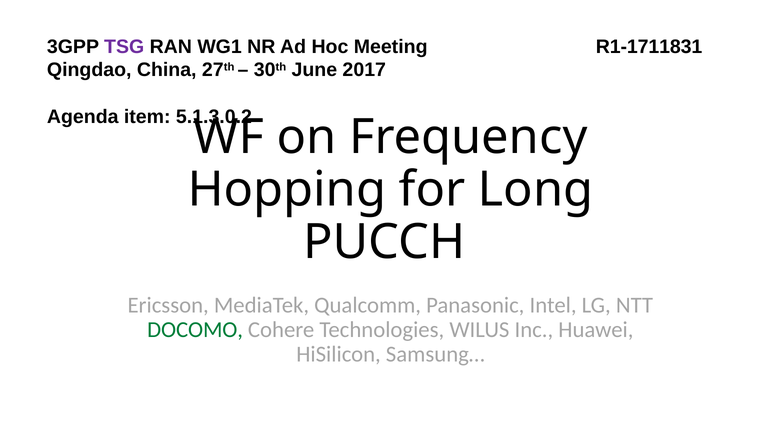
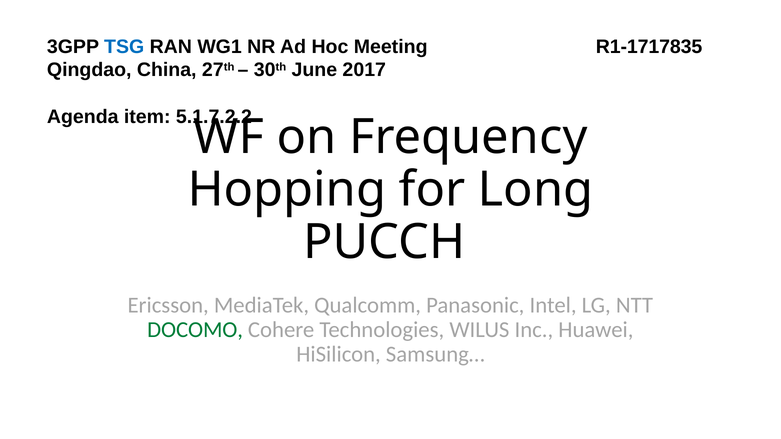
TSG colour: purple -> blue (124, 47)
R1-1711831: R1-1711831 -> R1-1717835 (649, 47)
5.1.3.0.2: 5.1.3.0.2 -> 5.1.7.2.2 (214, 117)
